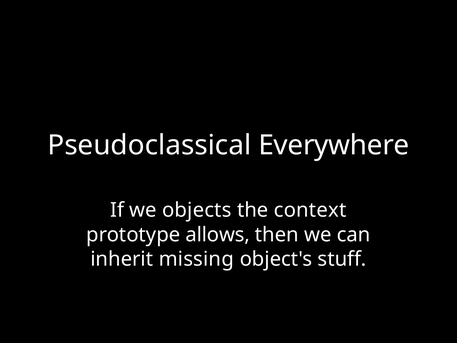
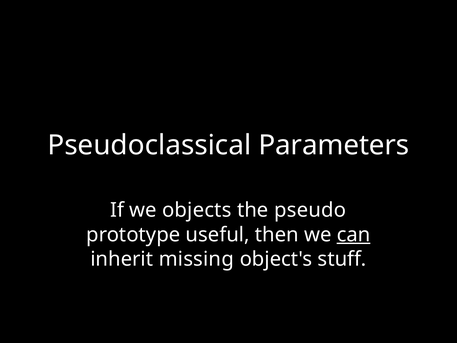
Everywhere: Everywhere -> Parameters (334, 145)
context: context -> pseudo (310, 210)
allows: allows -> useful (218, 234)
can underline: none -> present (354, 234)
